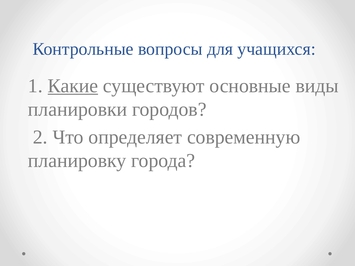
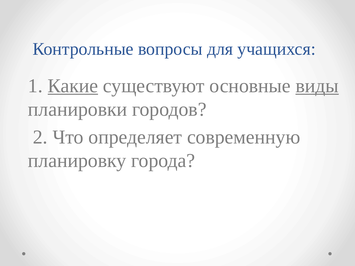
виды underline: none -> present (317, 86)
